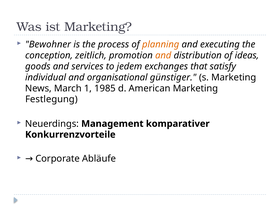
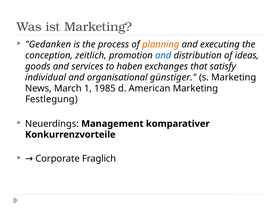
Bewohner: Bewohner -> Gedanken (48, 44)
and colour: orange -> blue (163, 55)
jedem: jedem -> haben (129, 66)
Abläufe: Abläufe -> Fraglich (99, 159)
